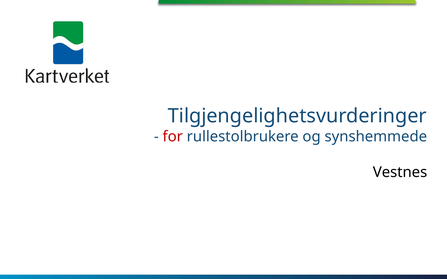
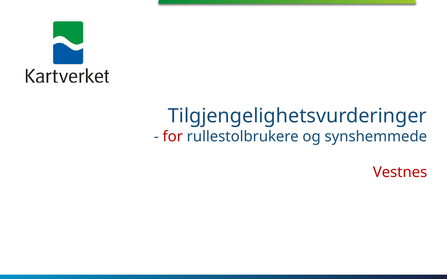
Vestnes colour: black -> red (400, 172)
